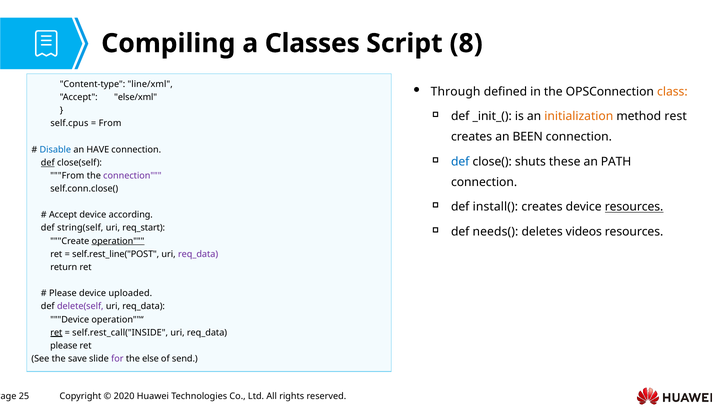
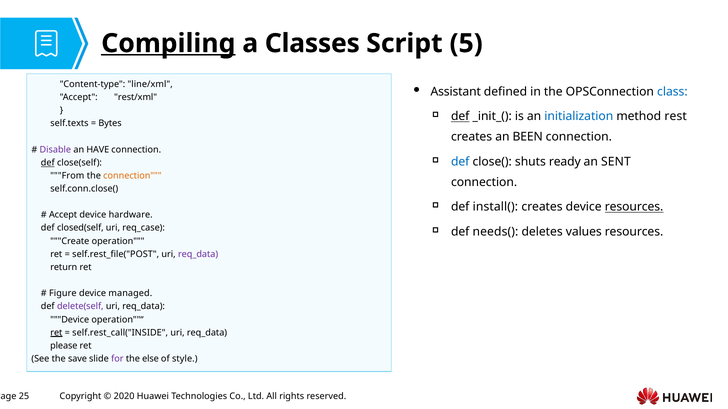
Compiling underline: none -> present (168, 43)
8: 8 -> 5 (466, 43)
Through: Through -> Assistant (456, 92)
class colour: orange -> blue (672, 92)
else/xml: else/xml -> rest/xml (136, 97)
def underline: none -> present (460, 117)
initialization colour: orange -> blue (579, 117)
self.cpus: self.cpus -> self.texts (69, 124)
From: From -> Bytes (110, 124)
Disable colour: blue -> purple (55, 150)
these: these -> ready (565, 162)
PATH: PATH -> SENT (616, 162)
connection colour: purple -> orange (132, 176)
according: according -> hardware (131, 215)
string(self: string(self -> closed(self (80, 228)
req_start: req_start -> req_case (144, 228)
videos: videos -> values (584, 232)
operation underline: present -> none (118, 241)
self.rest_line("POST: self.rest_line("POST -> self.rest_file("POST (116, 254)
Please: Please -> Figure (63, 294)
uploaded: uploaded -> managed (130, 294)
send: send -> style (185, 359)
